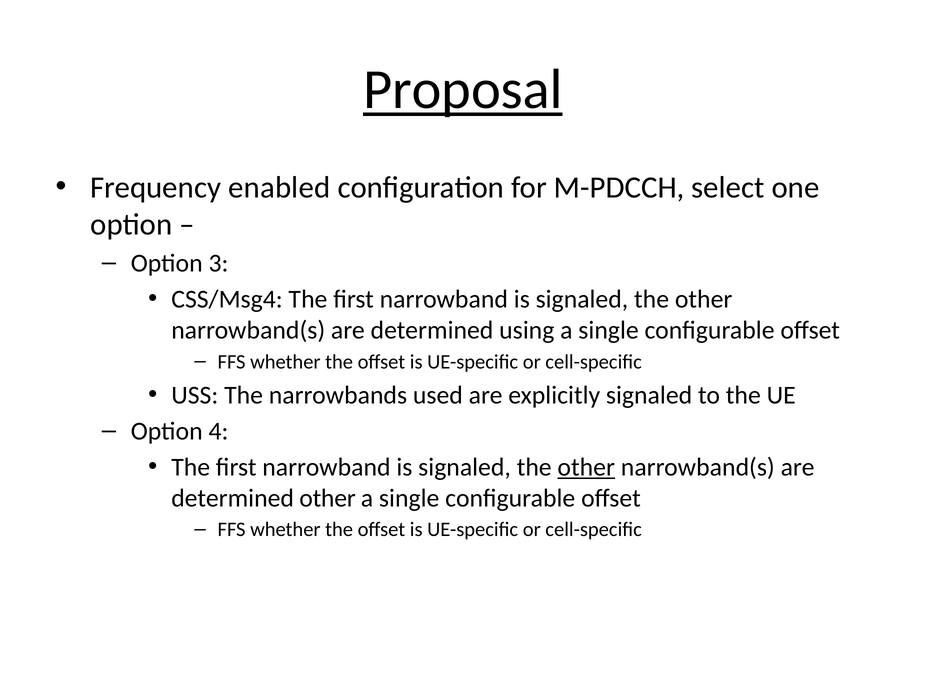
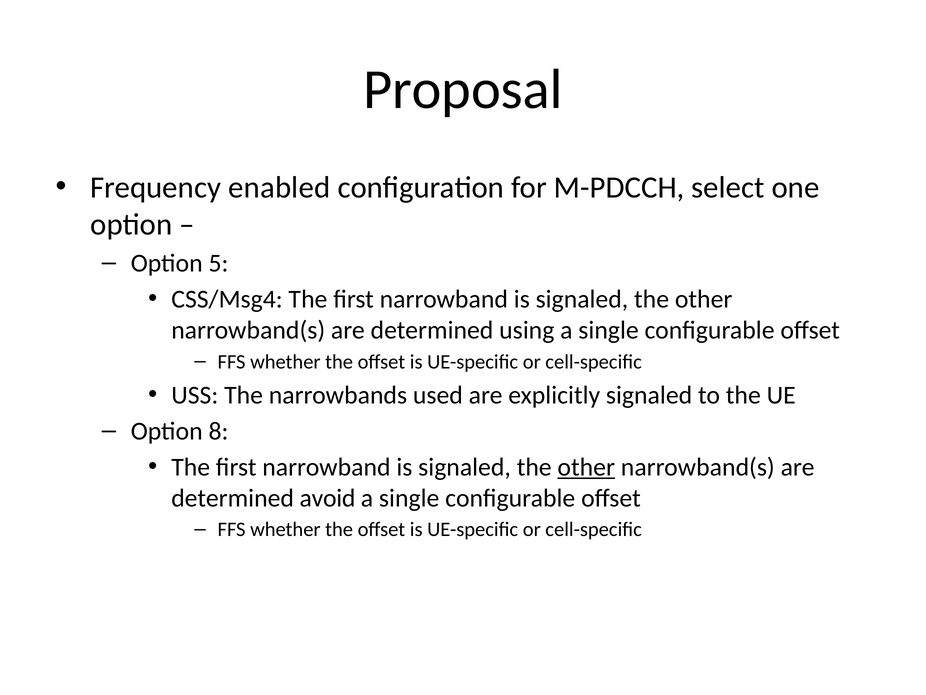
Proposal underline: present -> none (463, 90)
3: 3 -> 5 (218, 263)
4: 4 -> 8 (218, 431)
determined other: other -> avoid (328, 498)
